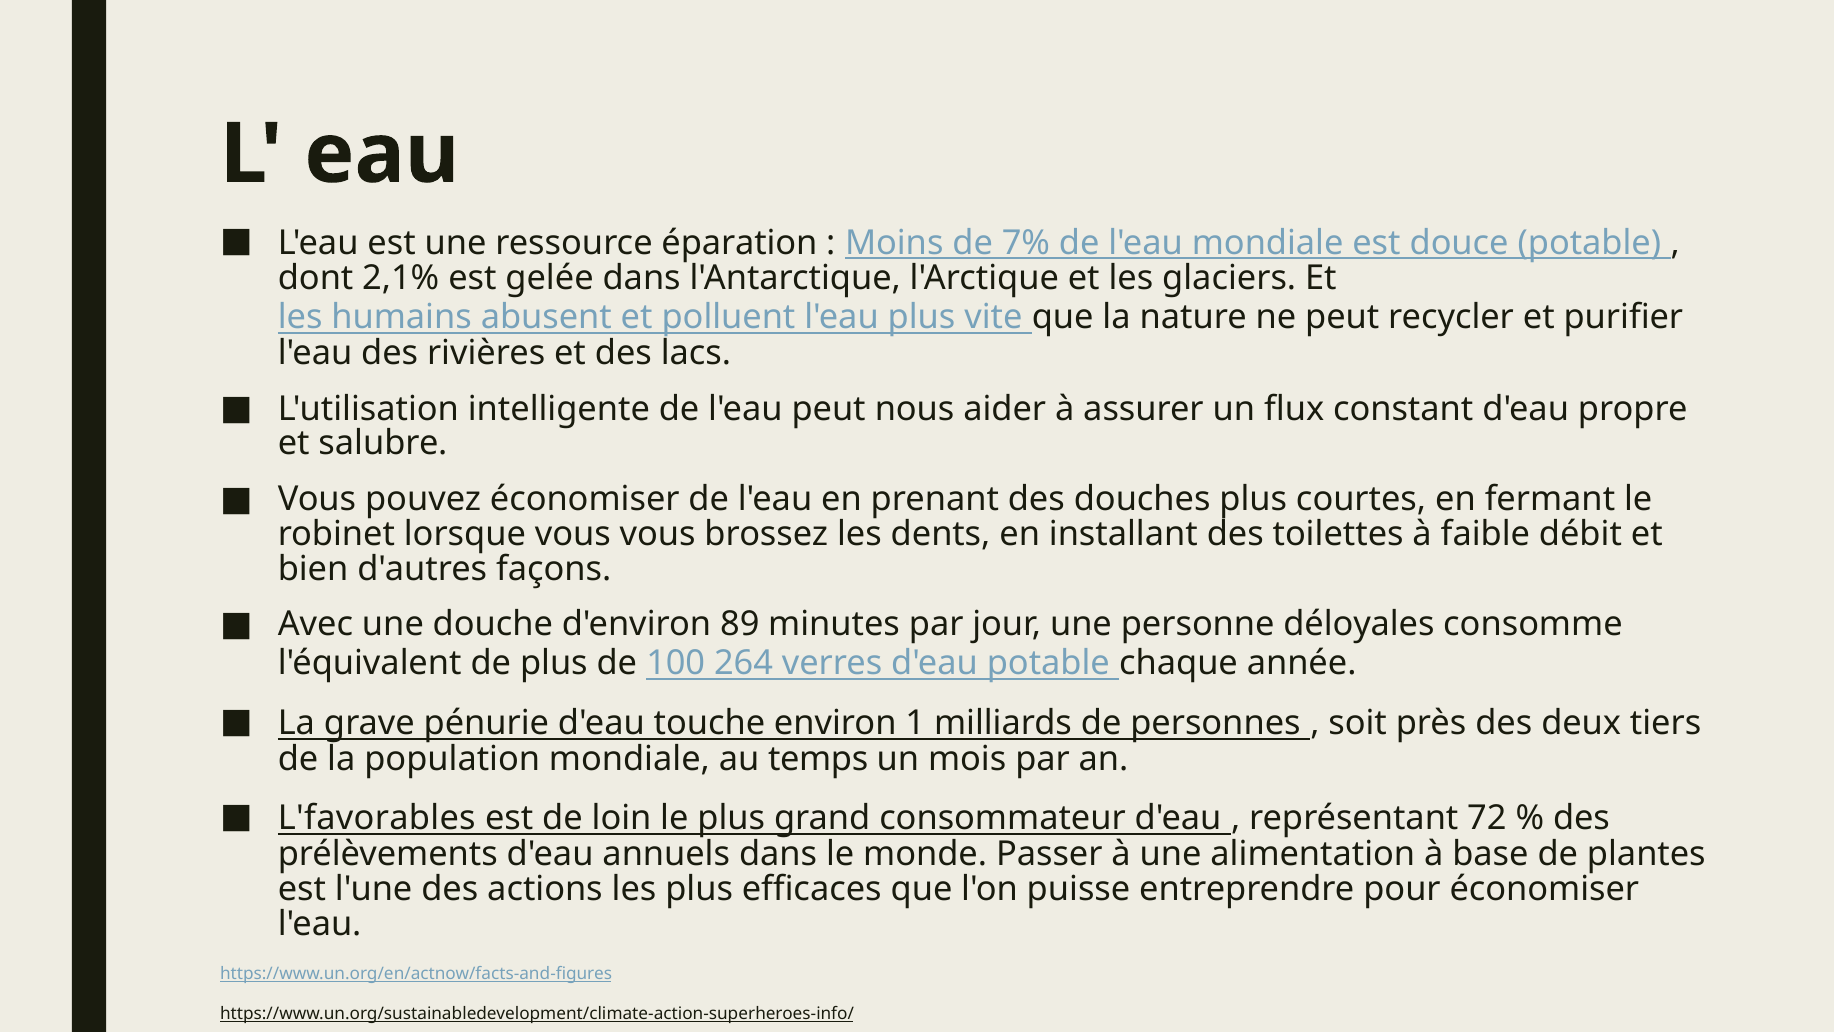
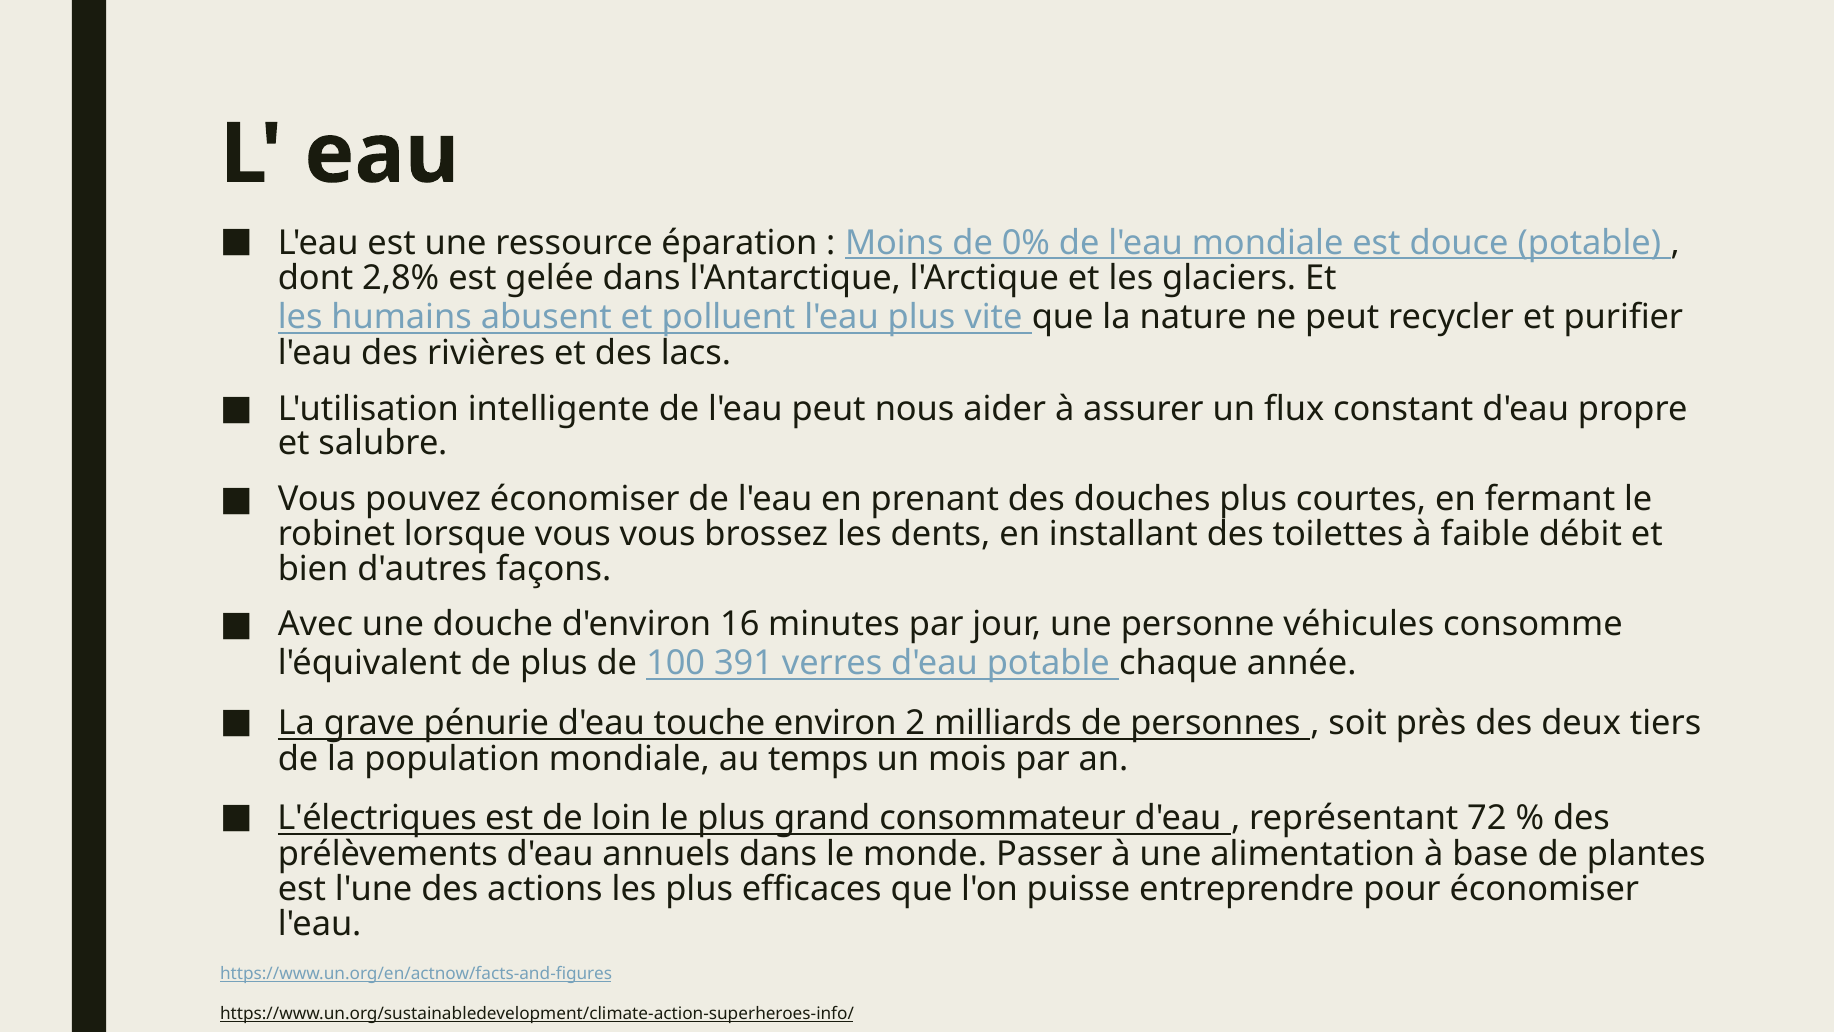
7%: 7% -> 0% (1026, 243)
2,1%: 2,1% -> 2,8% (401, 278)
89: 89 -> 16 (740, 624)
déloyales: déloyales -> véhicules (1359, 624)
264: 264 -> 391 (744, 663)
1: 1 -> 2 (915, 723)
L'favorables: L'favorables -> L'électriques (377, 818)
